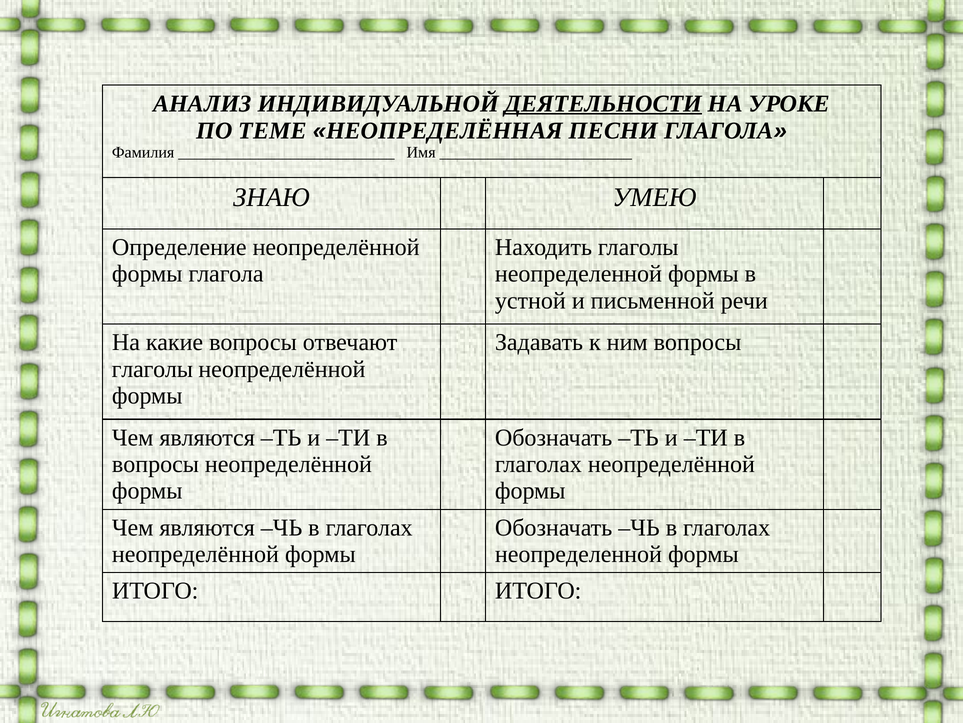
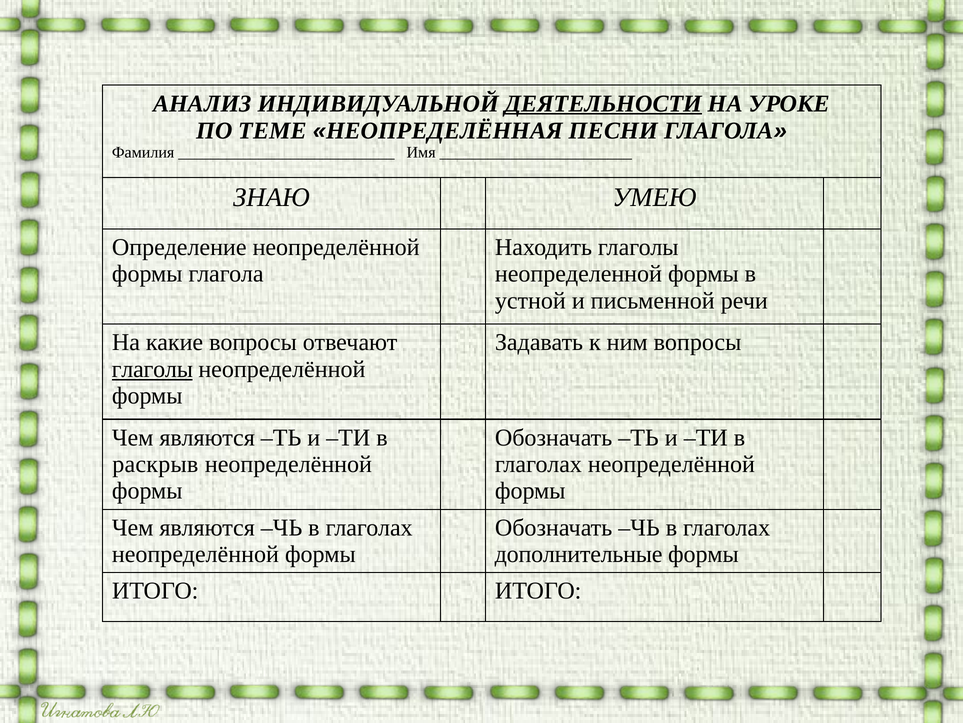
глаголы underline: none -> present (152, 369)
вопросы: вопросы -> раскрыв (155, 464)
неопределенной: неопределенной -> дополнительные (579, 554)
